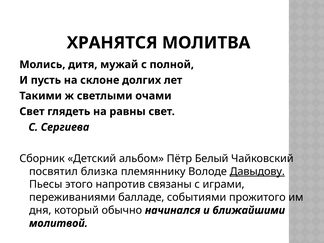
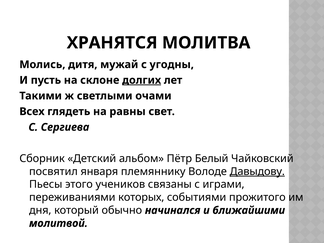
полной: полной -> угодны (172, 65)
долгих underline: none -> present (142, 80)
Свет: Свет -> Всех (32, 112)
близка: близка -> января (99, 171)
напротив: напротив -> учеников (120, 184)
балладе: балладе -> которых (141, 197)
